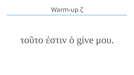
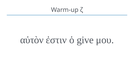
τοῦτο: τοῦτο -> αὐτὸν (32, 40)
